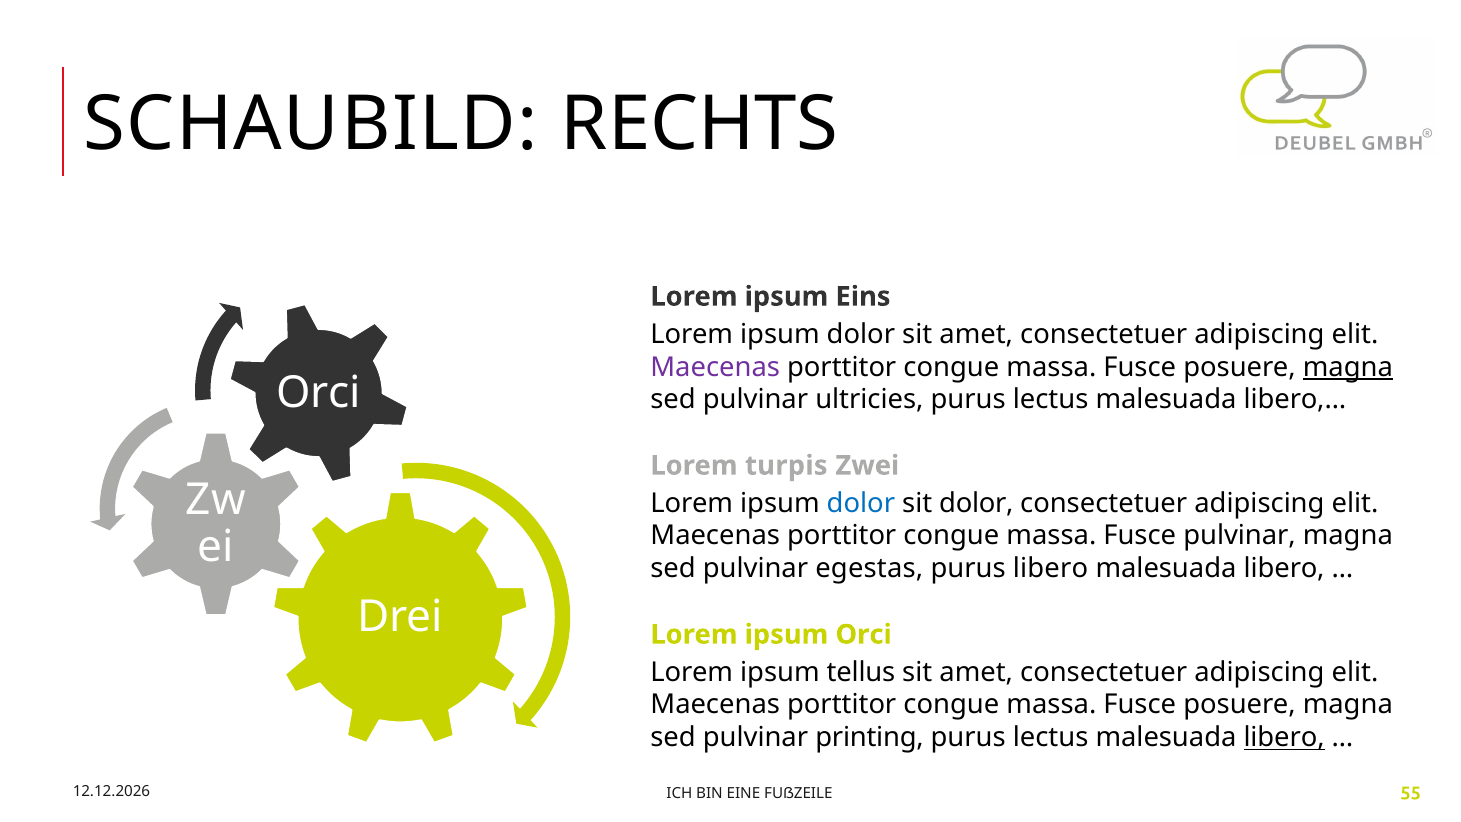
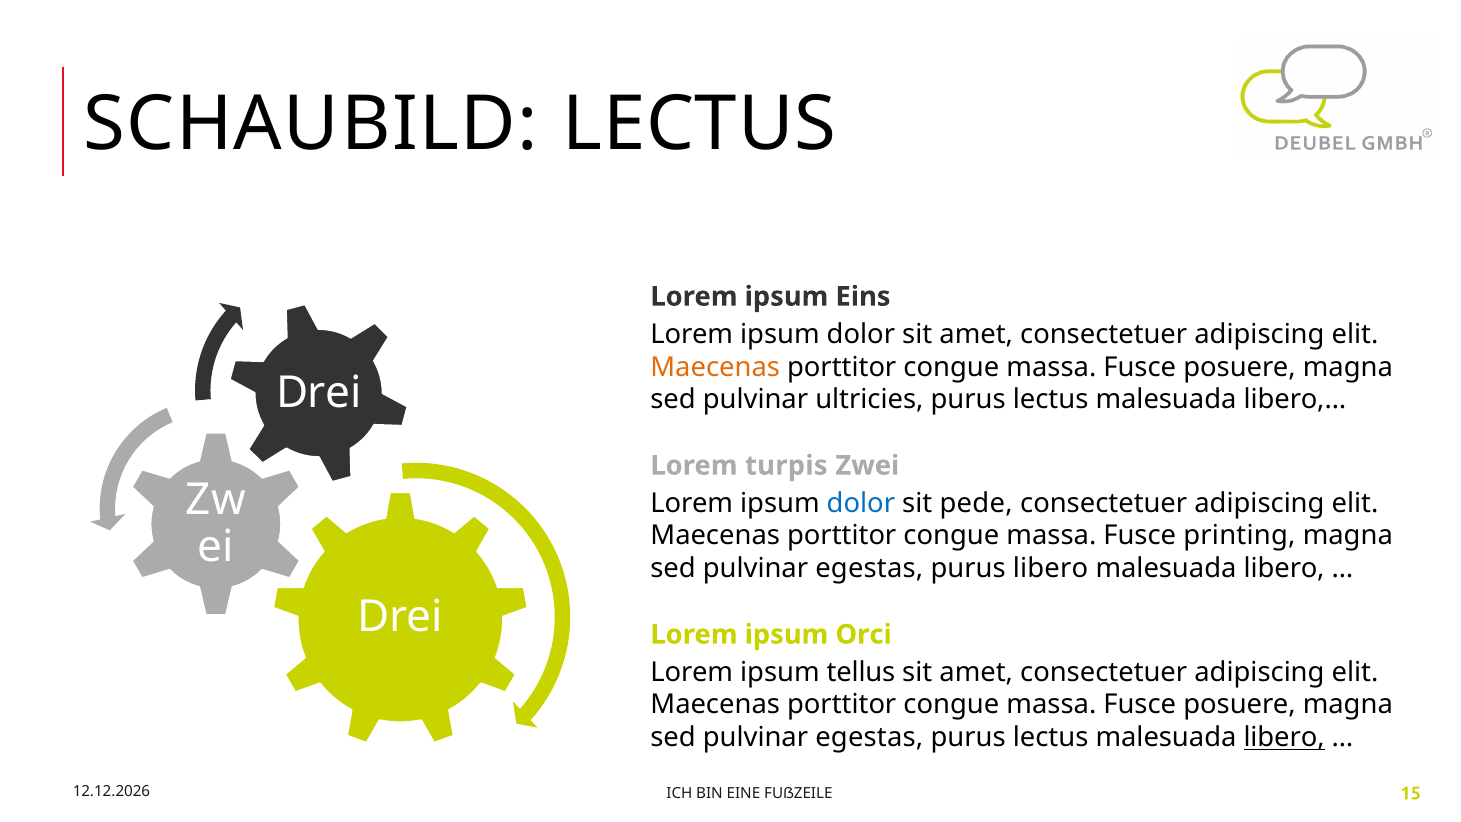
SCHAUBILD RECHTS: RECHTS -> LECTUS (699, 124)
Maecenas colour: purple -> orange (715, 367)
magna underline: present -> none (1348, 367)
Orci: Orci -> Drei (319, 393)
sit dolor: dolor -> pede (976, 503)
Fusce pulvinar: pulvinar -> printing (1239, 536)
printing: printing -> egestas (869, 738)
55: 55 -> 15 (1411, 793)
